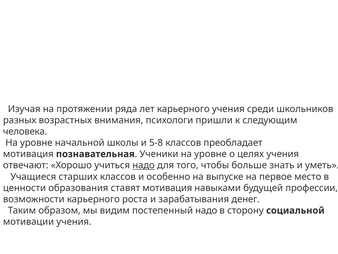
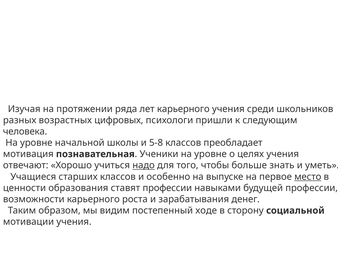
внимания: внимания -> цифровых (119, 120)
место underline: none -> present (308, 176)
ставят мотивация: мотивация -> профессии (167, 188)
постепенный надо: надо -> ходе (206, 210)
